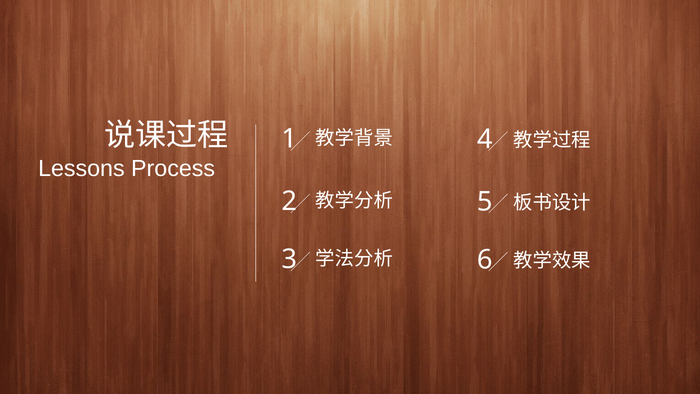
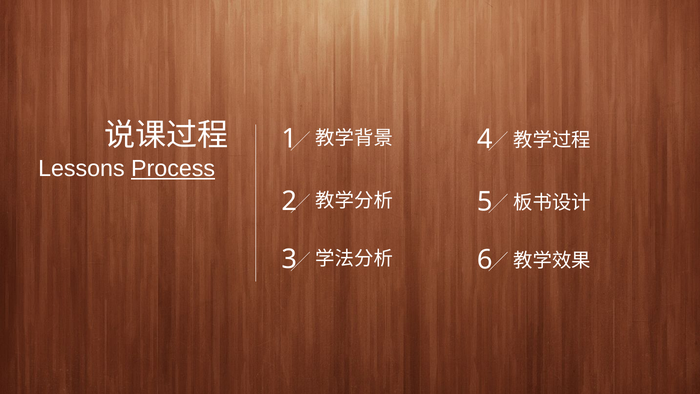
Process underline: none -> present (173, 169)
